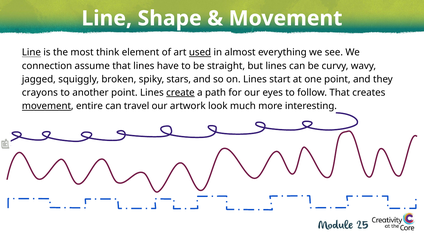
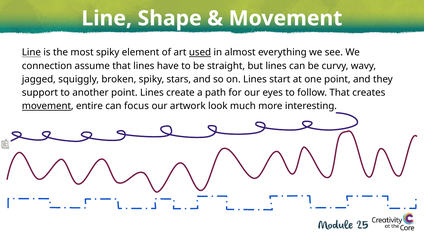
most think: think -> spiky (108, 53)
crayons: crayons -> support (40, 93)
create underline: present -> none (180, 93)
travel: travel -> focus (136, 106)
